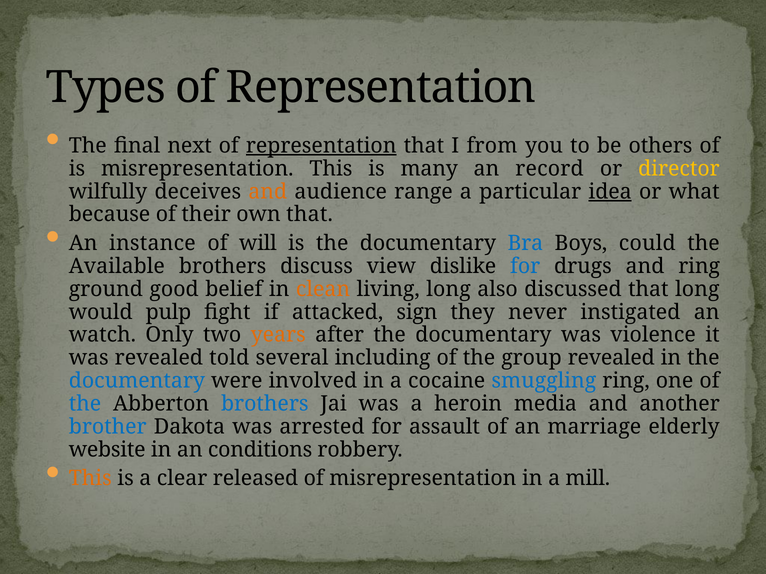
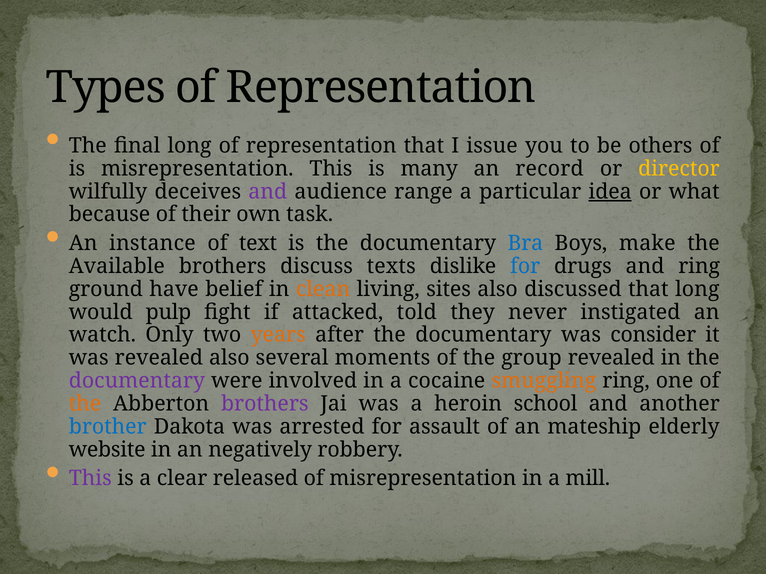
final next: next -> long (190, 146)
representation underline: present -> none (321, 146)
from: from -> issue (492, 146)
and colour: orange -> purple (268, 192)
own that: that -> task (310, 215)
will: will -> text (258, 243)
could: could -> make (647, 243)
view: view -> texts (391, 266)
good: good -> have (174, 289)
living long: long -> sites (449, 289)
sign: sign -> told (417, 312)
violence: violence -> consider (653, 335)
revealed told: told -> also (229, 358)
including: including -> moments (383, 358)
documentary colour: blue -> purple (137, 381)
smuggling colour: blue -> orange (544, 381)
the colour: blue -> orange (85, 404)
brothers colour: blue -> purple (265, 404)
media: media -> school (546, 404)
marriage: marriage -> mateship (594, 427)
conditions: conditions -> negatively (260, 450)
This colour: orange -> purple (90, 479)
